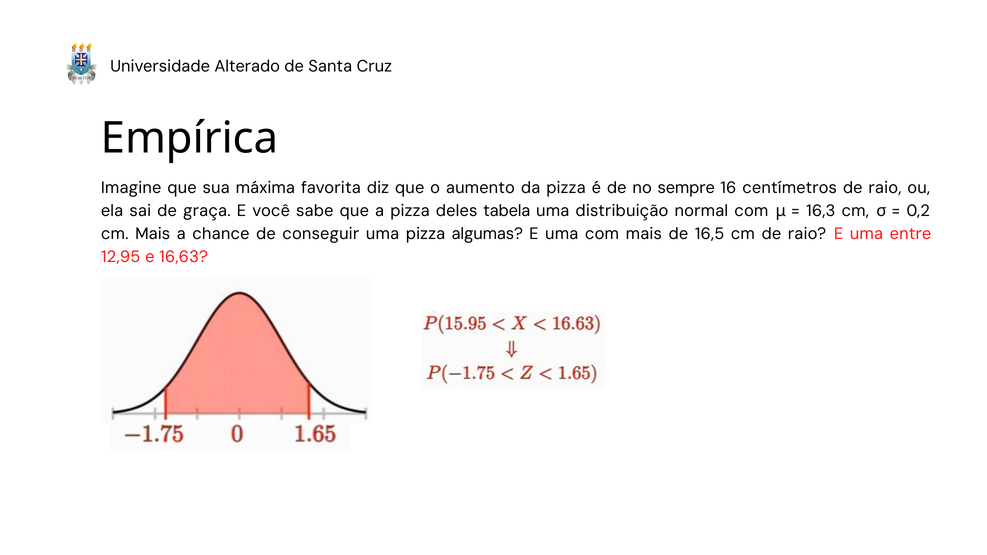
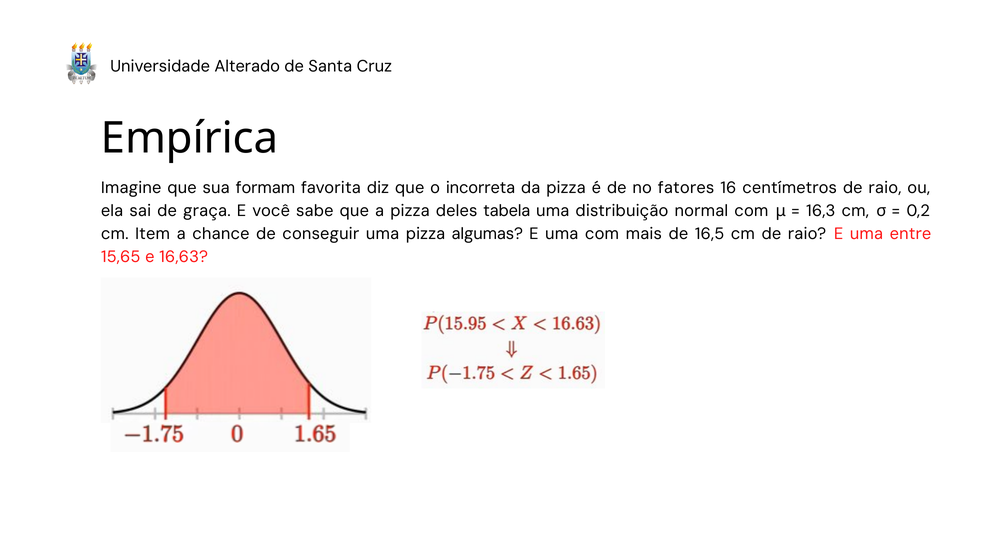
máxima: máxima -> formam (265, 188)
aumento: aumento -> incorreta (481, 188)
sempre: sempre -> fatores (686, 188)
cm Mais: Mais -> Item (153, 234)
12,95: 12,95 -> 15,65 (121, 257)
